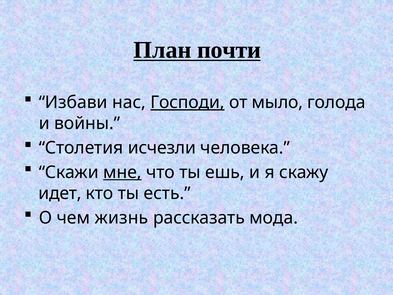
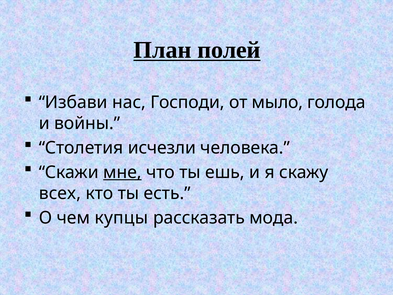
почти: почти -> полей (229, 50)
Господи underline: present -> none (188, 102)
идет: идет -> всех (60, 193)
жизнь: жизнь -> купцы (121, 218)
